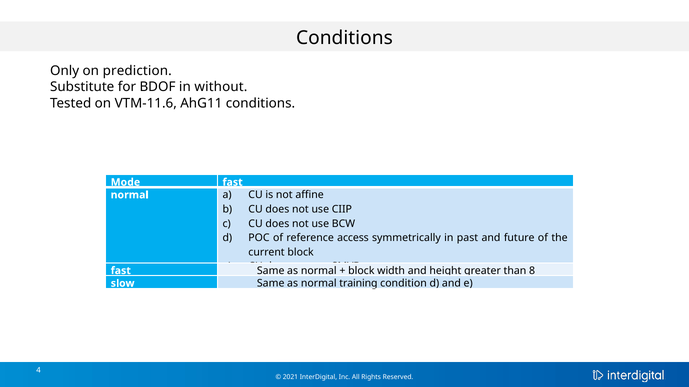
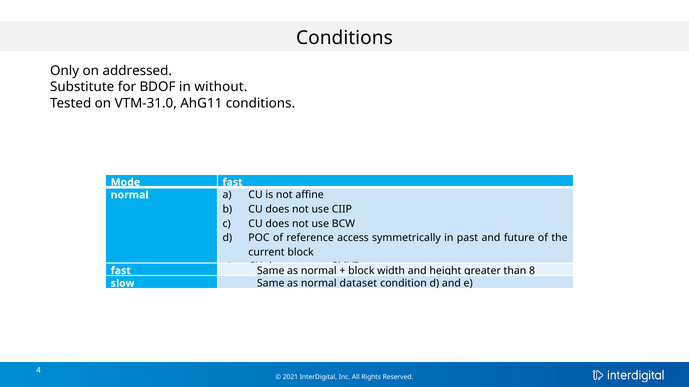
prediction: prediction -> addressed (137, 71)
VTM-11.6: VTM-11.6 -> VTM-31.0 (146, 103)
training: training -> dataset (358, 284)
